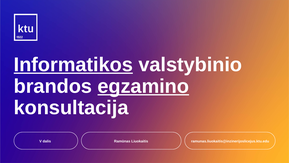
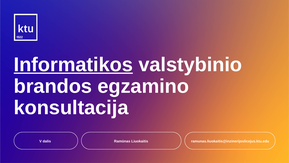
egzamino underline: present -> none (143, 86)
